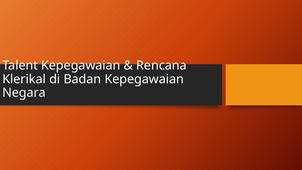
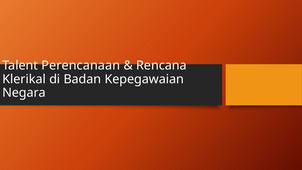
Talent Kepegawaian: Kepegawaian -> Perencanaan (81, 66)
